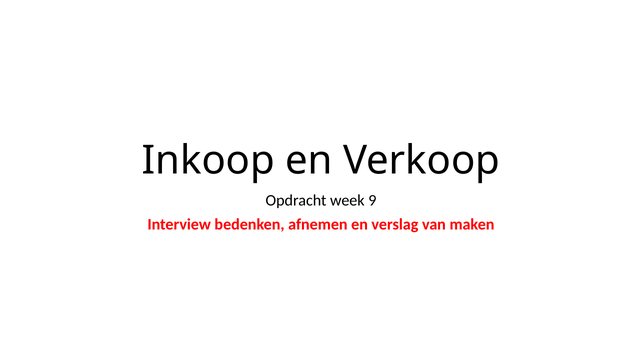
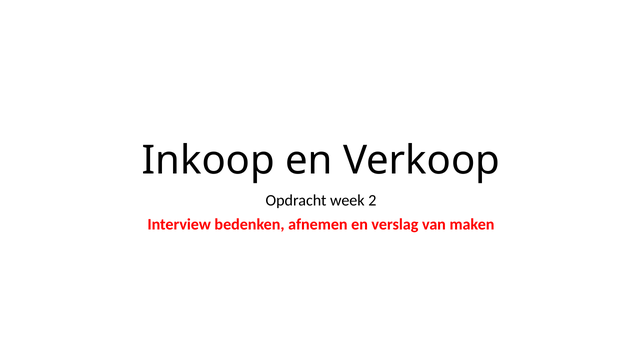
9: 9 -> 2 (372, 201)
